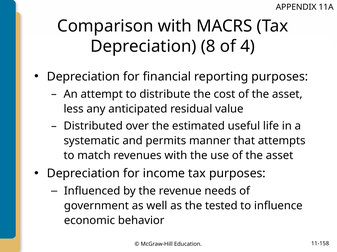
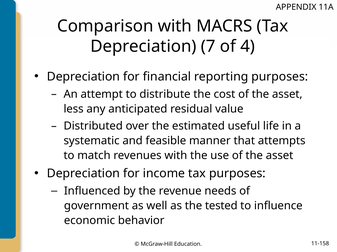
8: 8 -> 7 (208, 46)
permits: permits -> feasible (166, 141)
